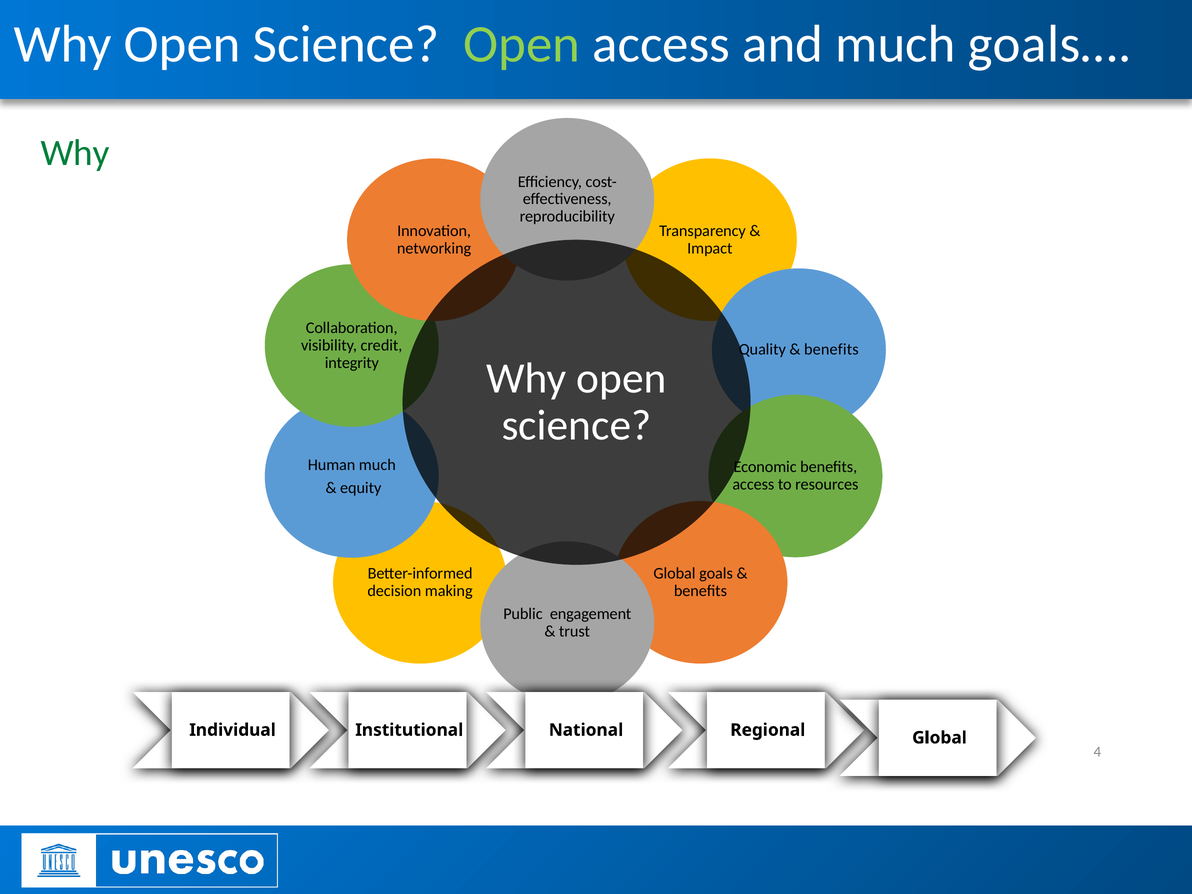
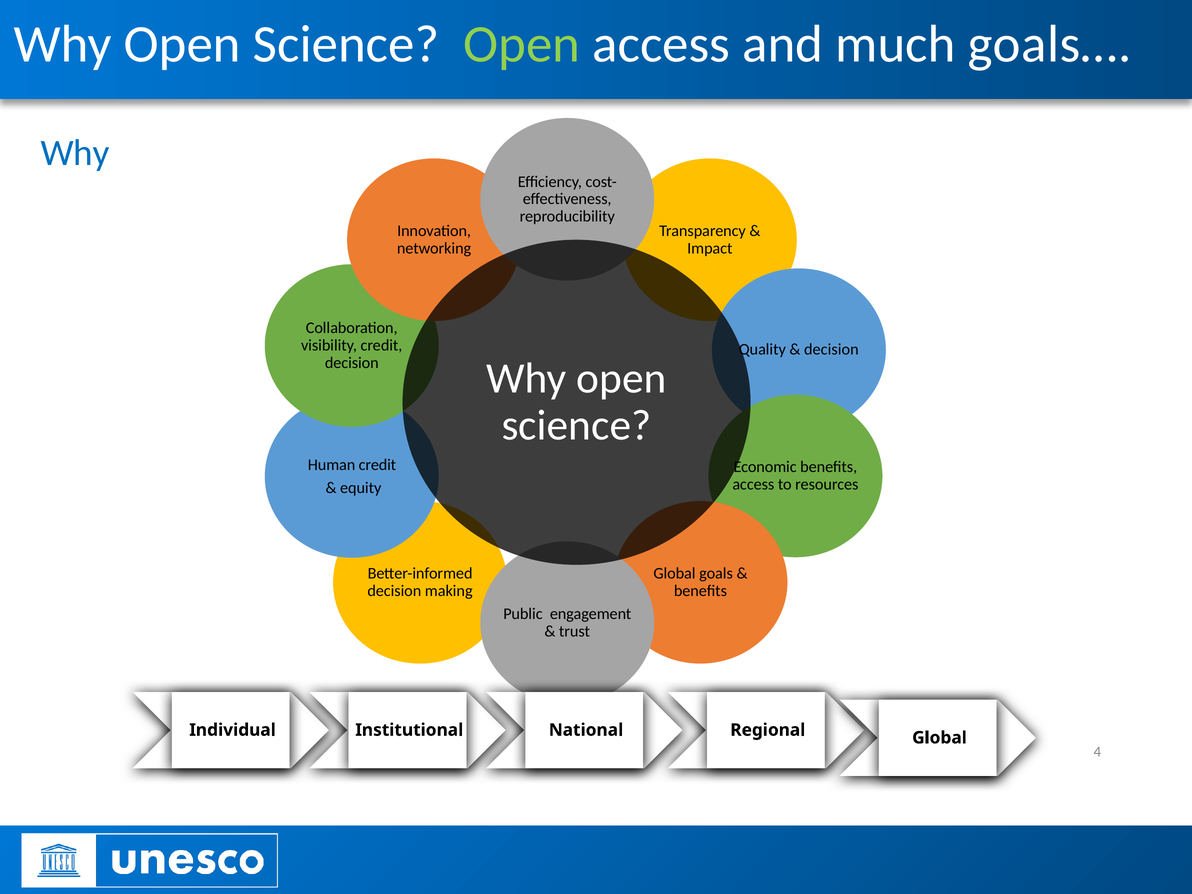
Why colour: green -> blue (75, 153)
benefits: benefits -> decision (831, 350)
integrity: integrity -> decision (352, 363)
Human much: much -> credit (377, 465)
